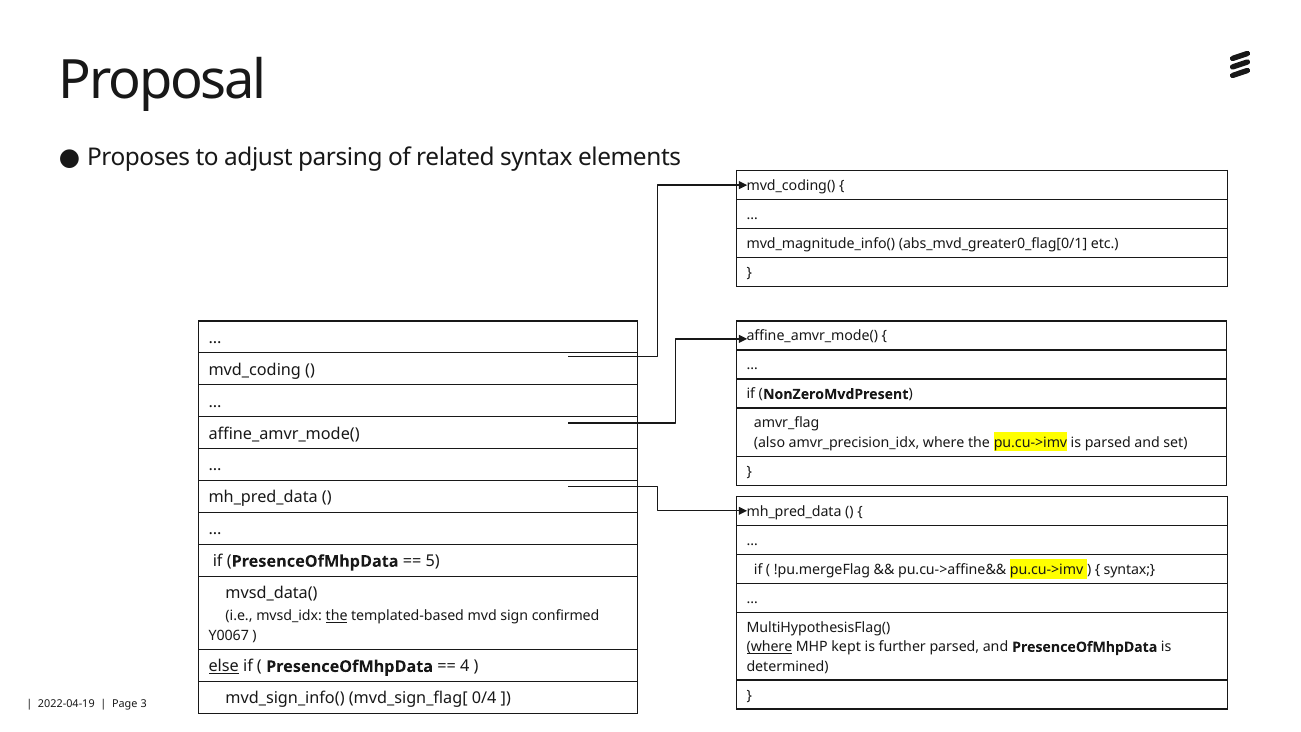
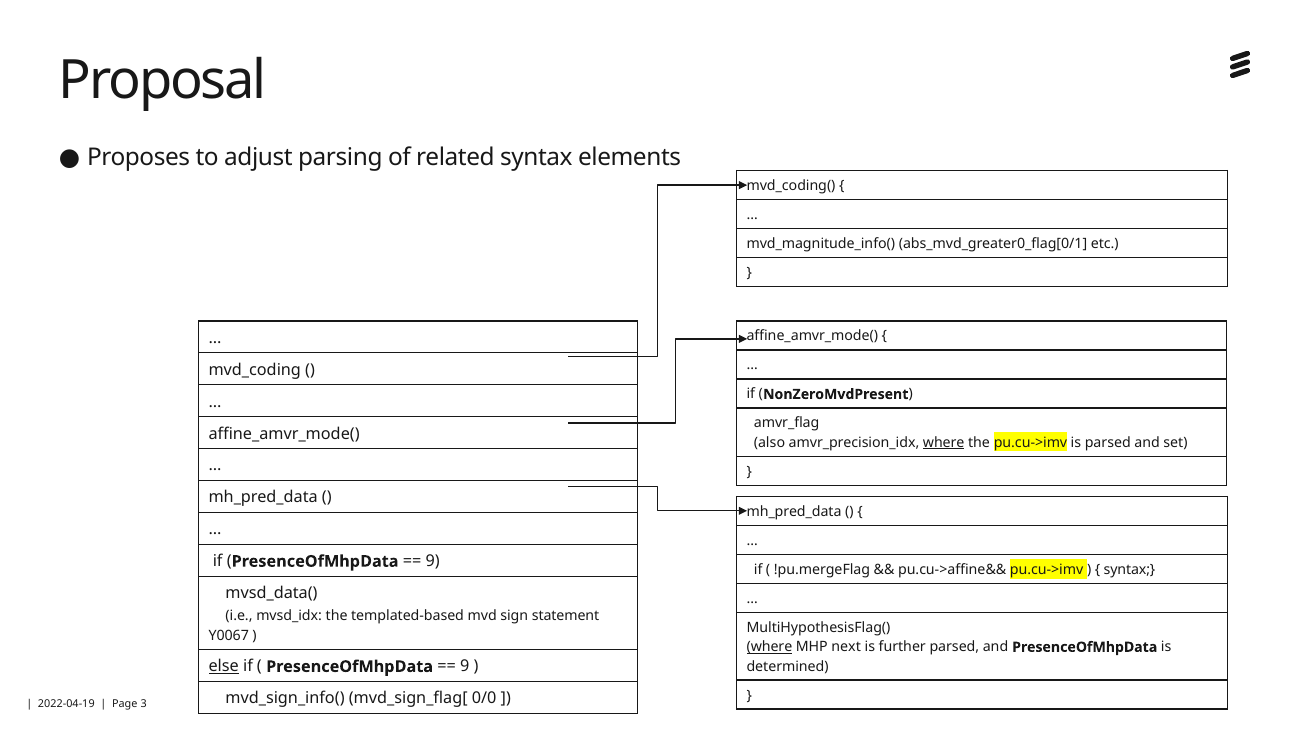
where underline: none -> present (944, 442)
5: 5 -> 9 (433, 561)
the underline: present -> none (337, 616)
confirmed: confirmed -> statement (566, 616)
kept: kept -> next (846, 647)
4: 4 -> 9 (465, 666)
0/4: 0/4 -> 0/0 (484, 698)
